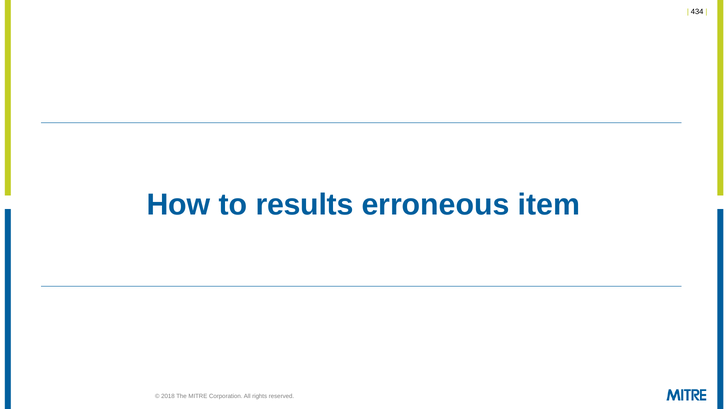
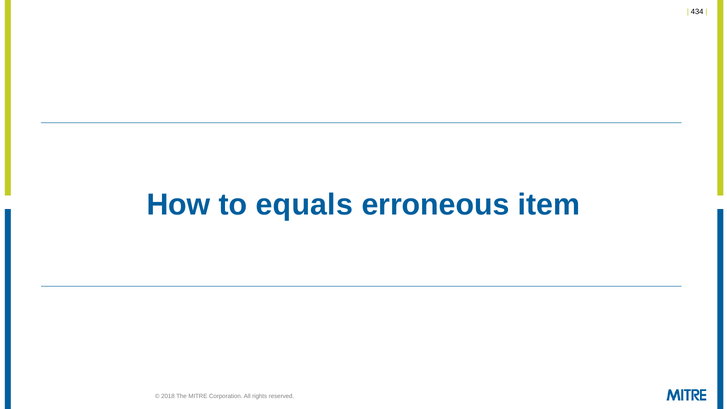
results: results -> equals (304, 205)
